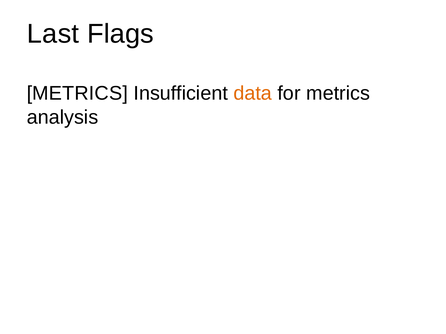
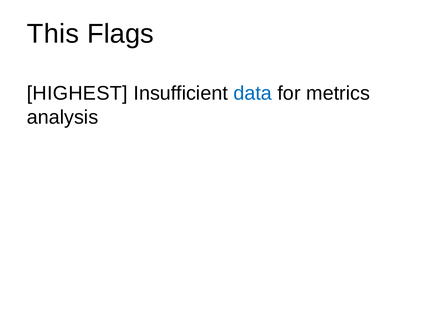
Last: Last -> This (53, 34)
METRICS: METRICS -> HIGHEST (77, 94)
data colour: orange -> blue (253, 94)
